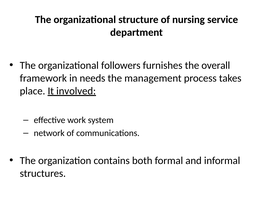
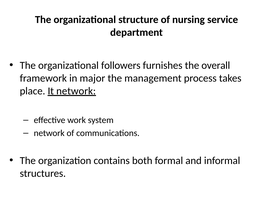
needs: needs -> major (92, 78)
It involved: involved -> network (76, 91)
